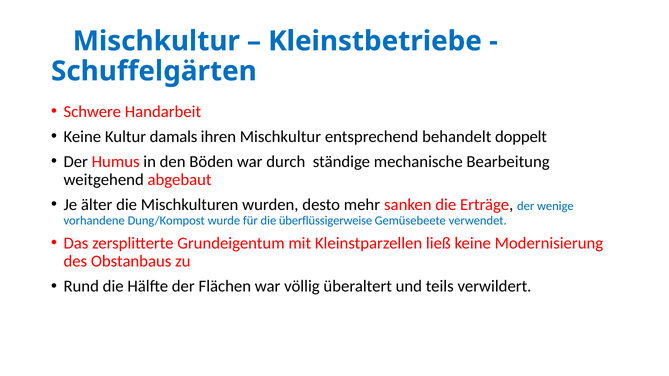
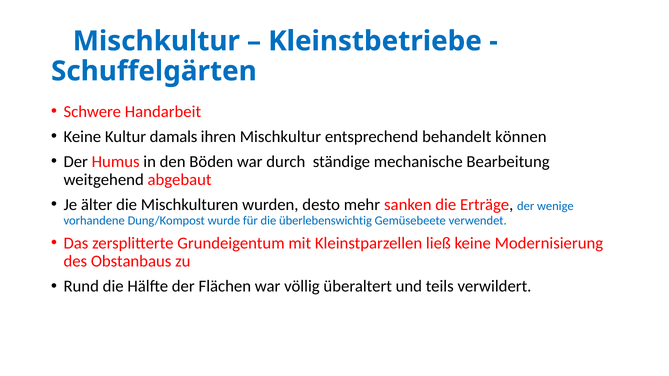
doppelt: doppelt -> können (521, 137)
überflüssigerweise: überflüssigerweise -> überlebenswichtig (326, 221)
